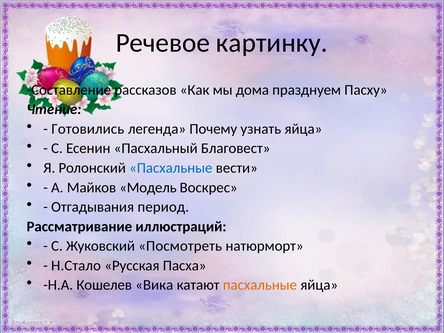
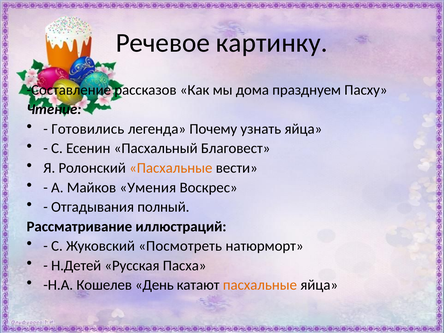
Пасхальные colour: blue -> orange (171, 168)
Модель: Модель -> Умения (148, 187)
период: период -> полный (163, 207)
Н.Стало: Н.Стало -> Н.Детей (76, 266)
Вика: Вика -> День (154, 285)
